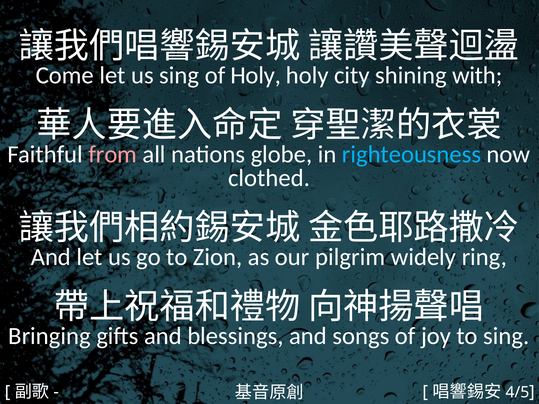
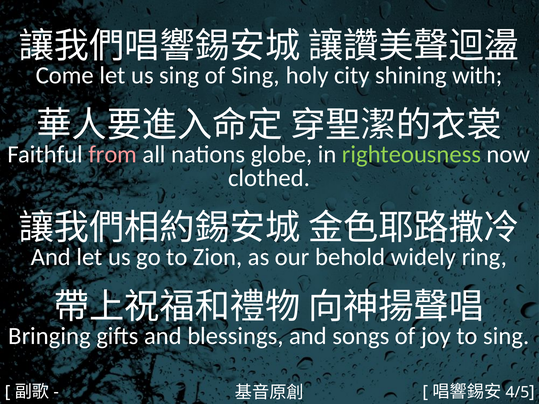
of Holy: Holy -> Sing (255, 75)
righteousness colour: light blue -> light green (412, 154)
pilgrim: pilgrim -> behold (350, 257)
